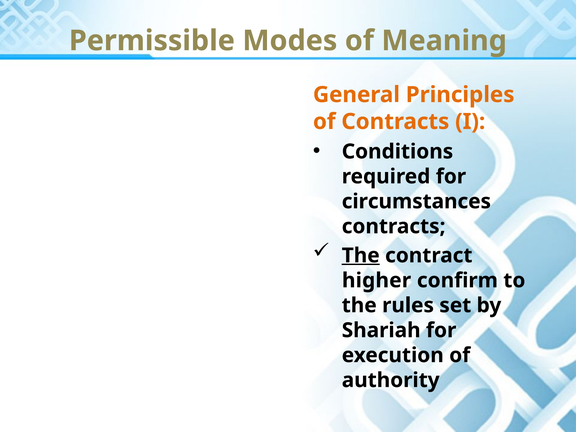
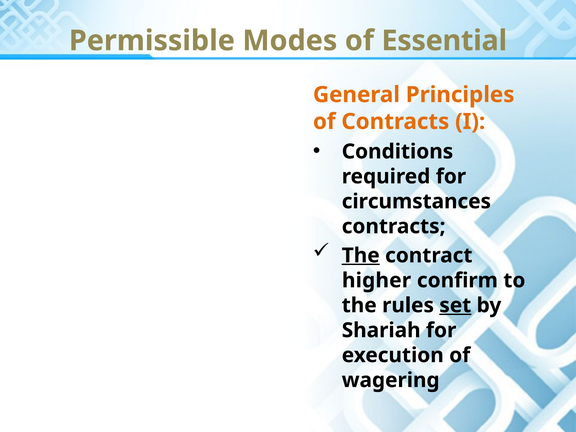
Meaning: Meaning -> Essential (444, 41)
set underline: none -> present (455, 305)
authority: authority -> wagering (391, 380)
